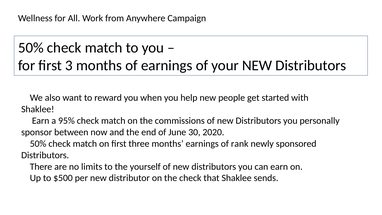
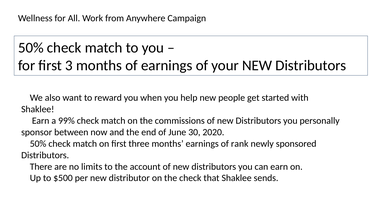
95%: 95% -> 99% (66, 121)
yourself: yourself -> account (145, 167)
